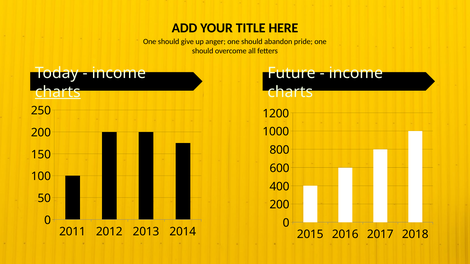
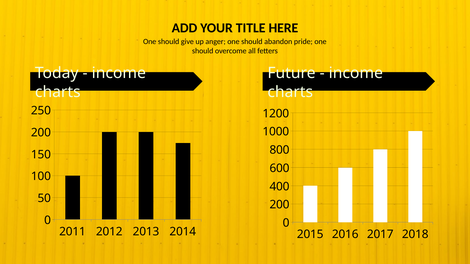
charts underline: present -> none (58, 92)
